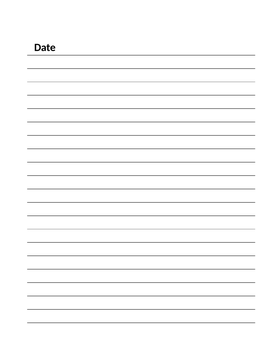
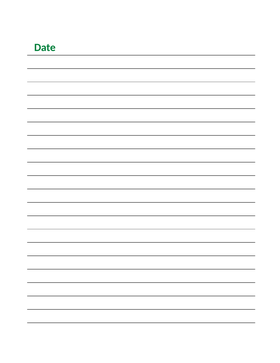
Date colour: black -> green (45, 47)
